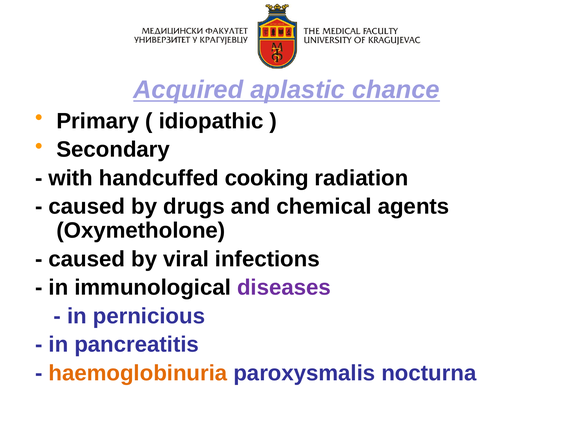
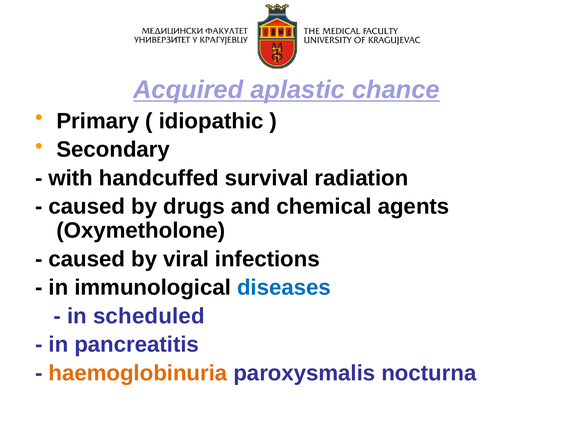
cooking: cooking -> survival (267, 178)
diseases colour: purple -> blue (284, 288)
pernicious: pernicious -> scheduled (149, 316)
